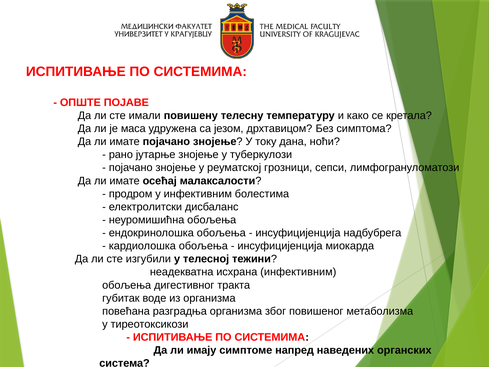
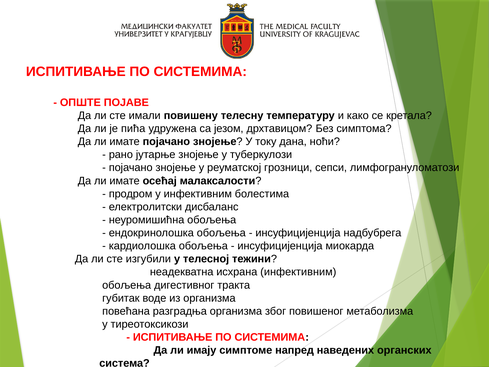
маса: маса -> пића (133, 129)
